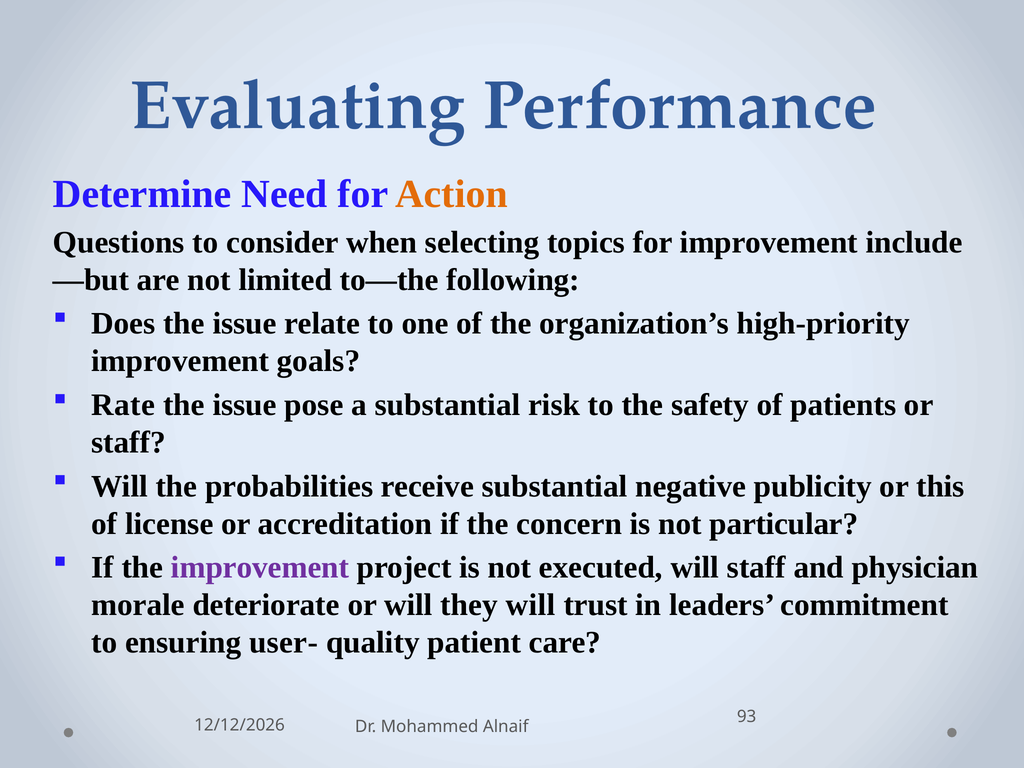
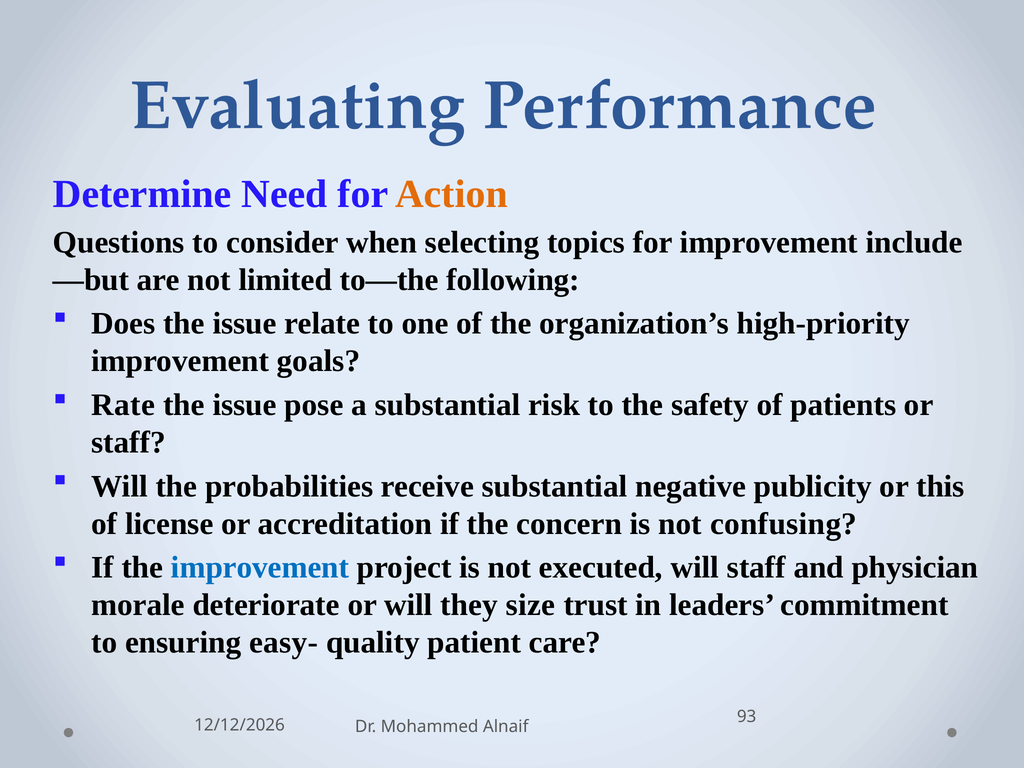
particular: particular -> confusing (784, 524)
improvement colour: purple -> blue (260, 568)
they will: will -> size (530, 605)
user-: user- -> easy- (284, 643)
